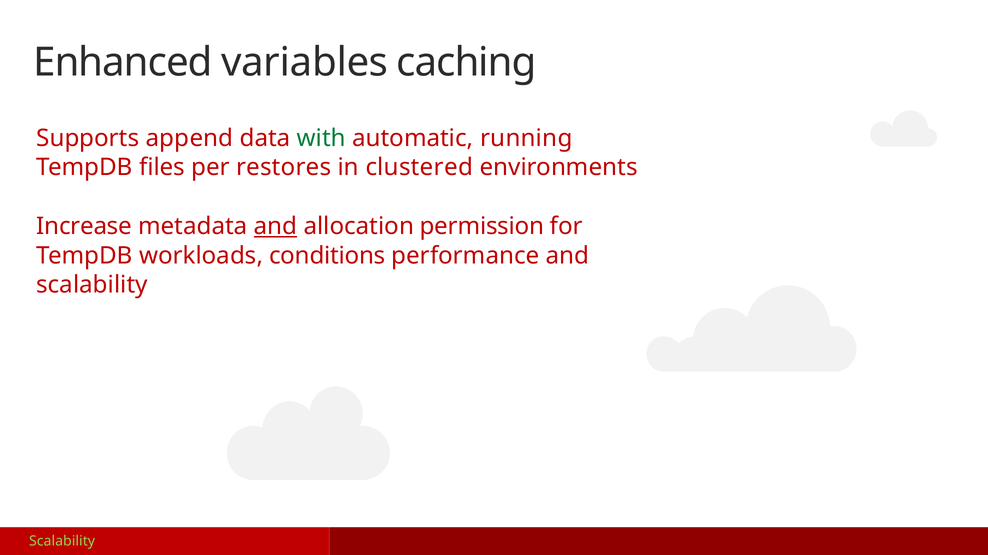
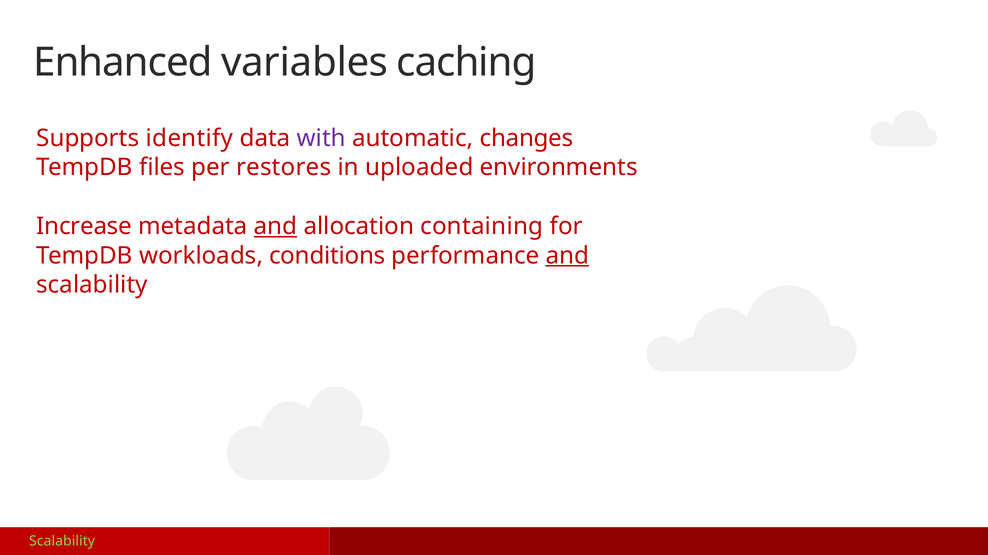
append: append -> identify (189, 138)
with colour: green -> purple (321, 138)
running: running -> changes (527, 138)
clustered: clustered -> uploaded (419, 167)
permission: permission -> containing (482, 227)
and underline: none -> present (567, 256)
